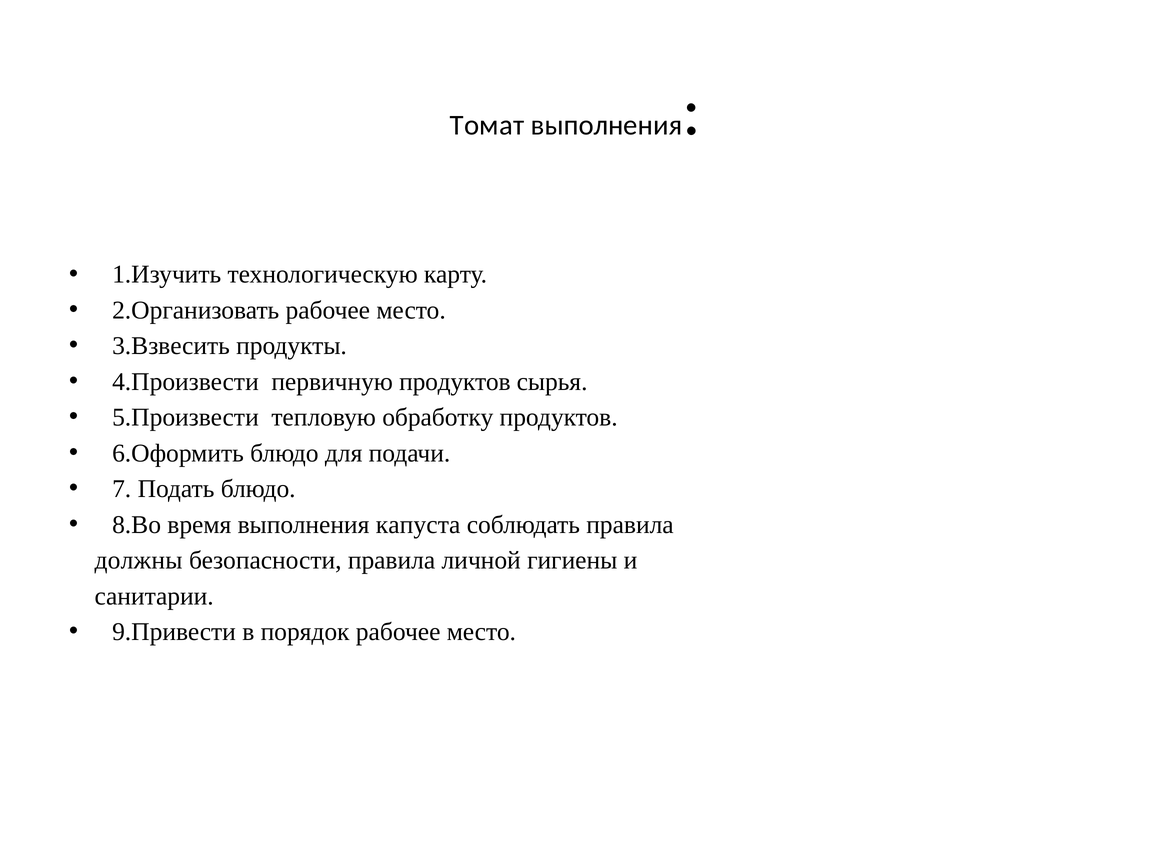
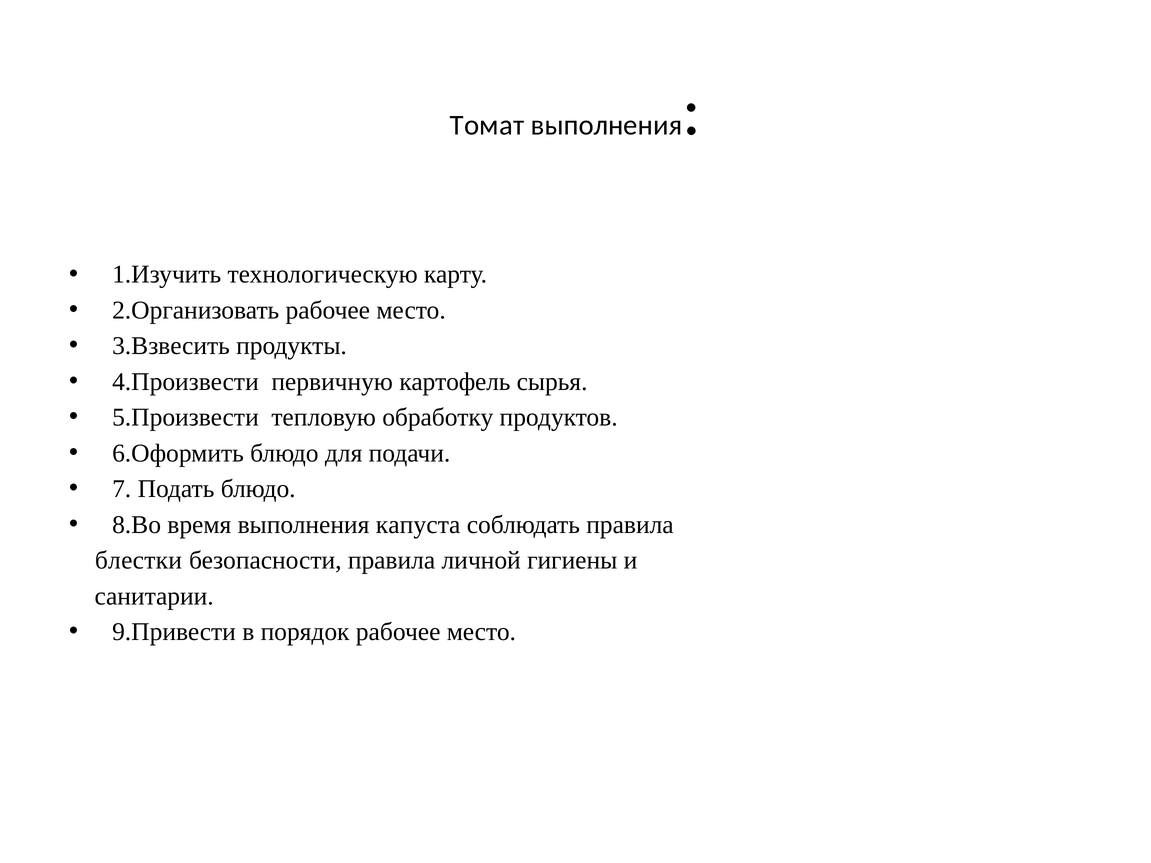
первичную продуктов: продуктов -> картофель (455, 382)
должны: должны -> блестки (138, 561)
